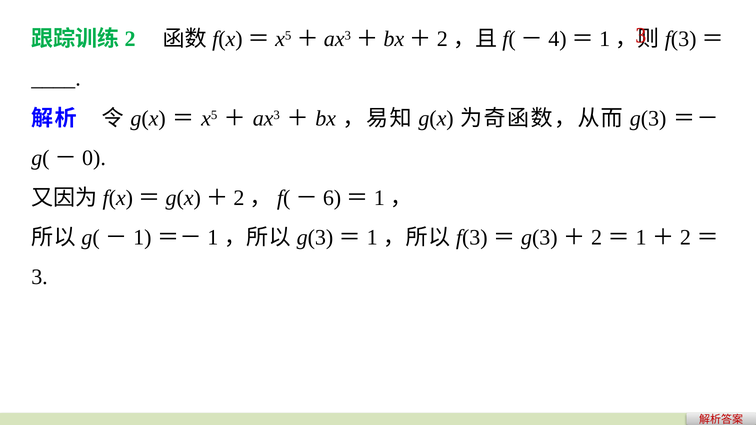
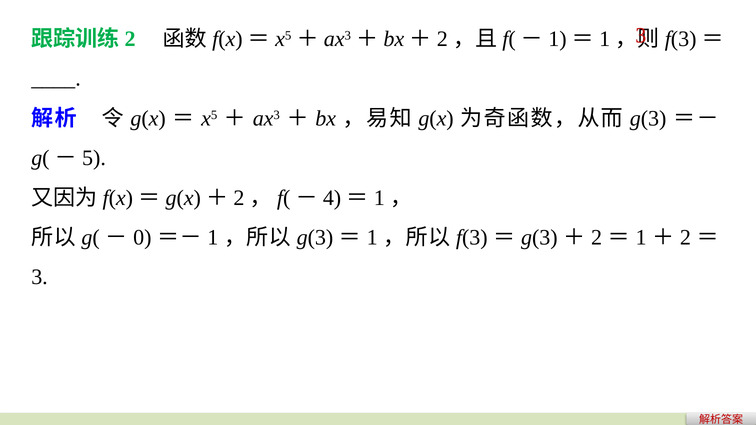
4: 4 -> 1 (557, 39)
0: 0 -> 5 (94, 158)
6: 6 -> 4 (332, 198)
1: 1 -> 0 (142, 238)
